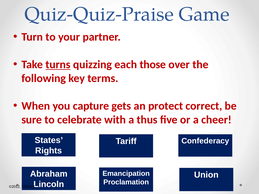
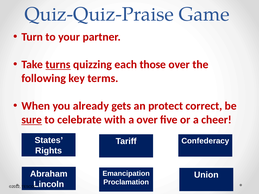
capture: capture -> already (91, 106)
sure underline: none -> present (32, 120)
a thus: thus -> over (147, 120)
